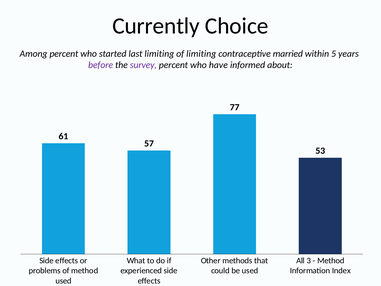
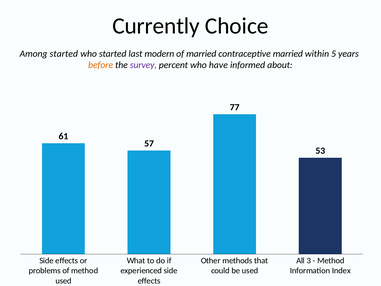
Among percent: percent -> started (64, 54)
last limiting: limiting -> modern (159, 54)
of limiting: limiting -> married (201, 54)
before colour: purple -> orange (101, 65)
